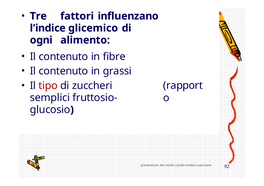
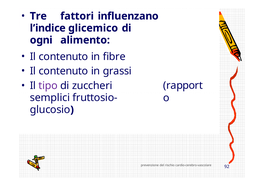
tipo colour: red -> purple (48, 86)
